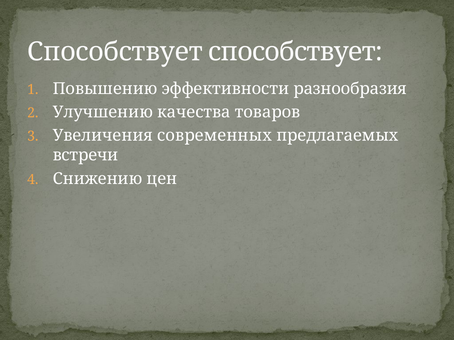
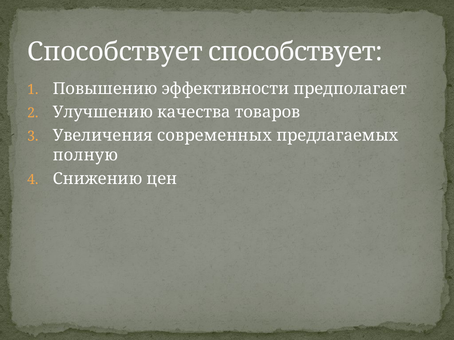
разнообразия: разнообразия -> предполагает (350, 89)
встречи: встречи -> полную (85, 155)
